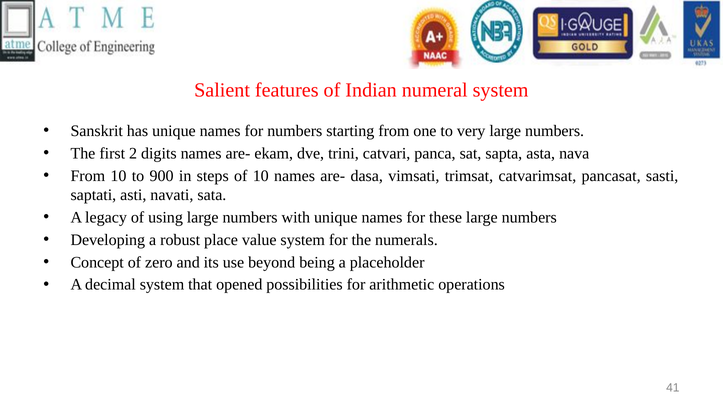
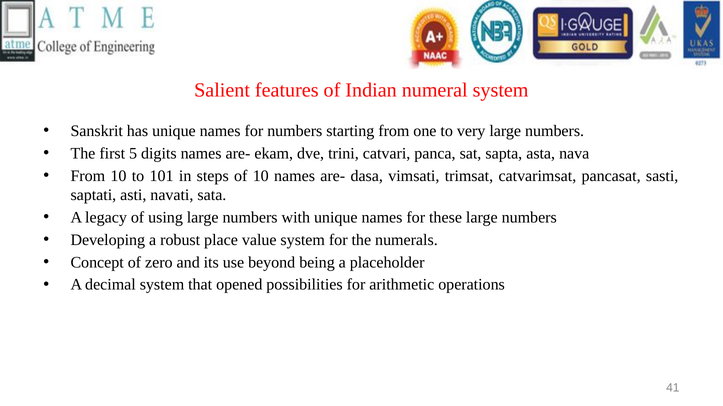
2: 2 -> 5 (133, 154)
900: 900 -> 101 (162, 176)
